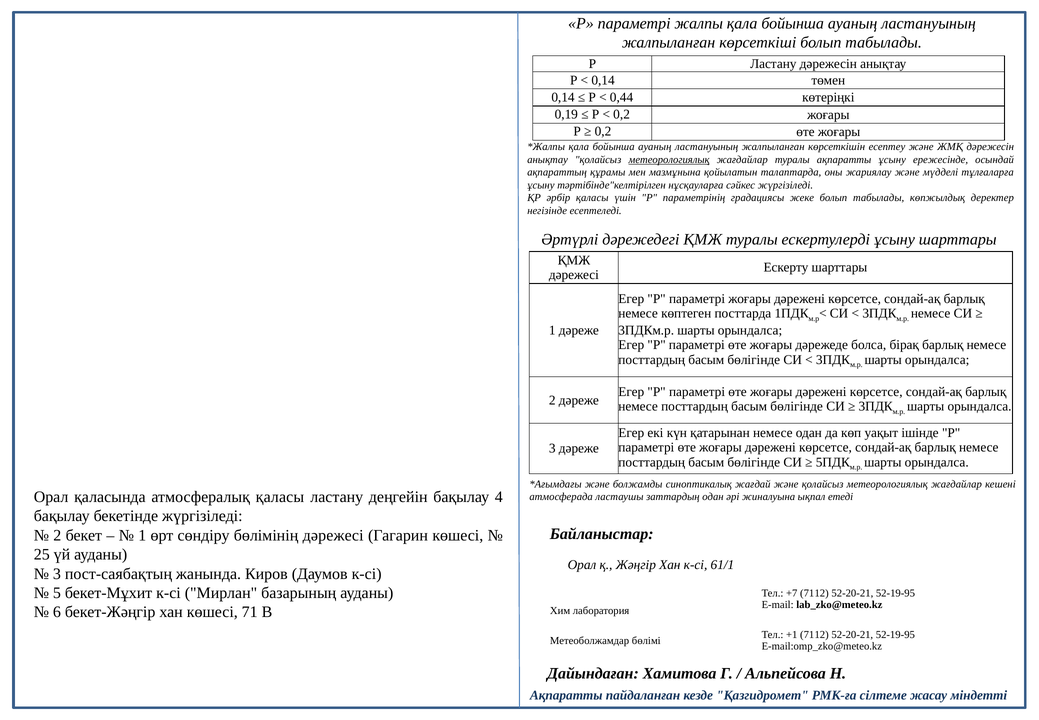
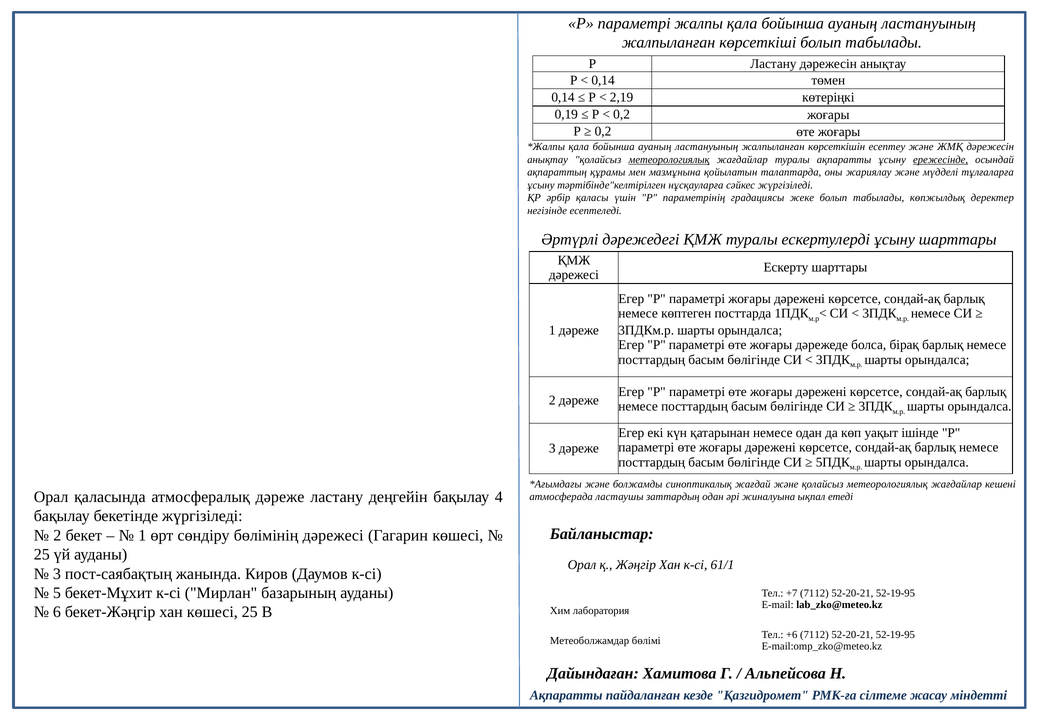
0,44: 0,44 -> 2,19 (622, 97)
ережесінде underline: none -> present (941, 159)
атмосфералық қаласы: қаласы -> дәреже (280, 497)
көшесі 71: 71 -> 25 (250, 612)
+1: +1 -> +6 (792, 634)
